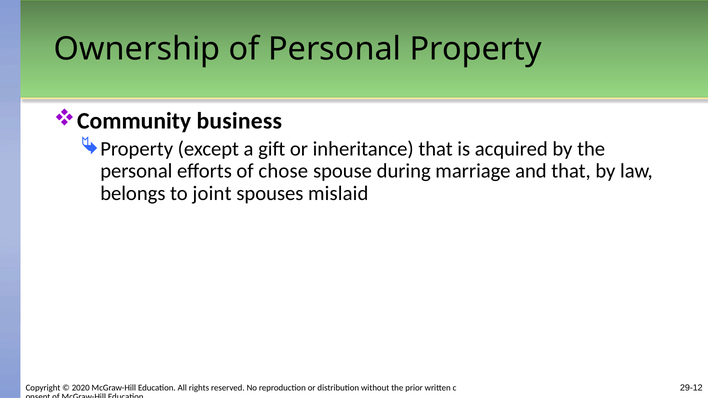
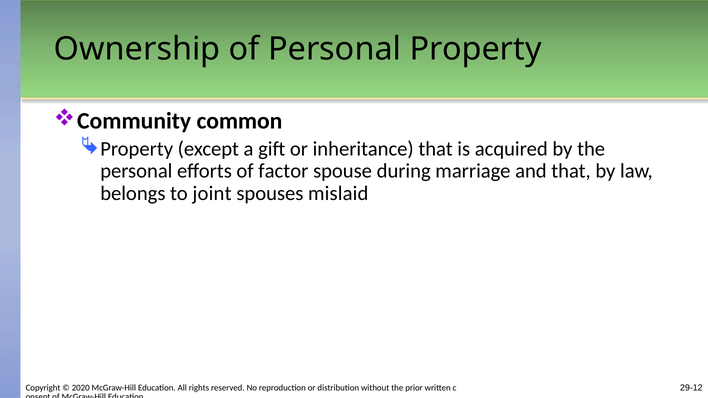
business: business -> common (239, 121)
chose: chose -> factor (283, 171)
